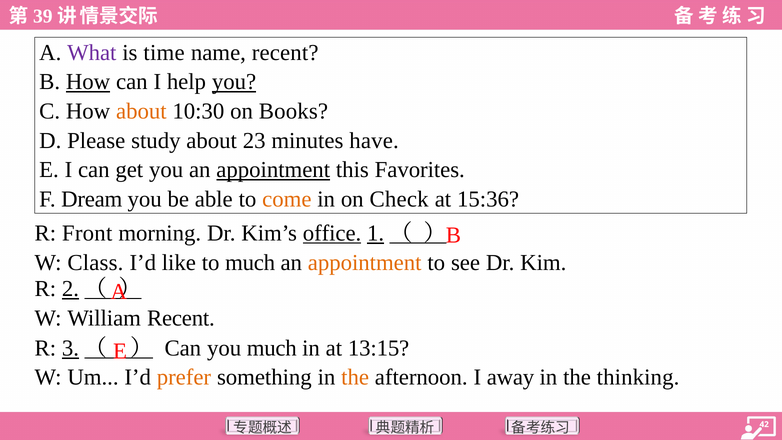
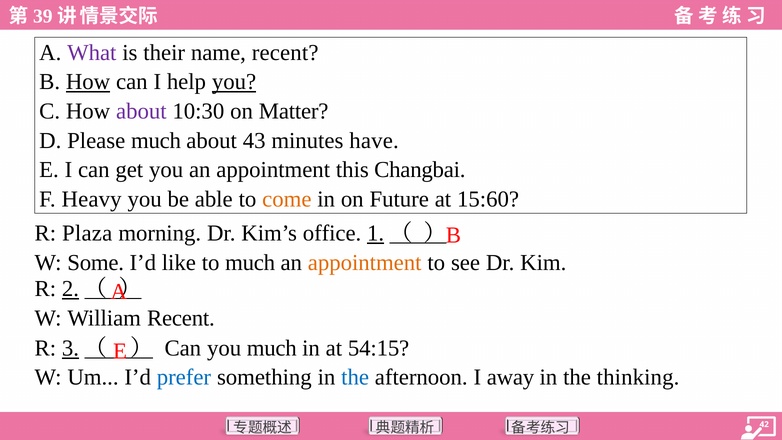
time: time -> their (164, 53)
about colour: orange -> purple (141, 111)
Books: Books -> Matter (294, 111)
Please study: study -> much (156, 140)
23: 23 -> 43 (254, 140)
appointment underline: present -> none (273, 170)
Favorites: Favorites -> Changbai (420, 170)
Dream: Dream -> Heavy (92, 199)
Check: Check -> Future (399, 199)
15:36: 15:36 -> 15:60 (488, 199)
Front: Front -> Plaza (87, 233)
office underline: present -> none (332, 233)
Class: Class -> Some (96, 262)
13:15: 13:15 -> 54:15 (379, 348)
prefer colour: orange -> blue (184, 377)
the colour: orange -> blue (355, 377)
